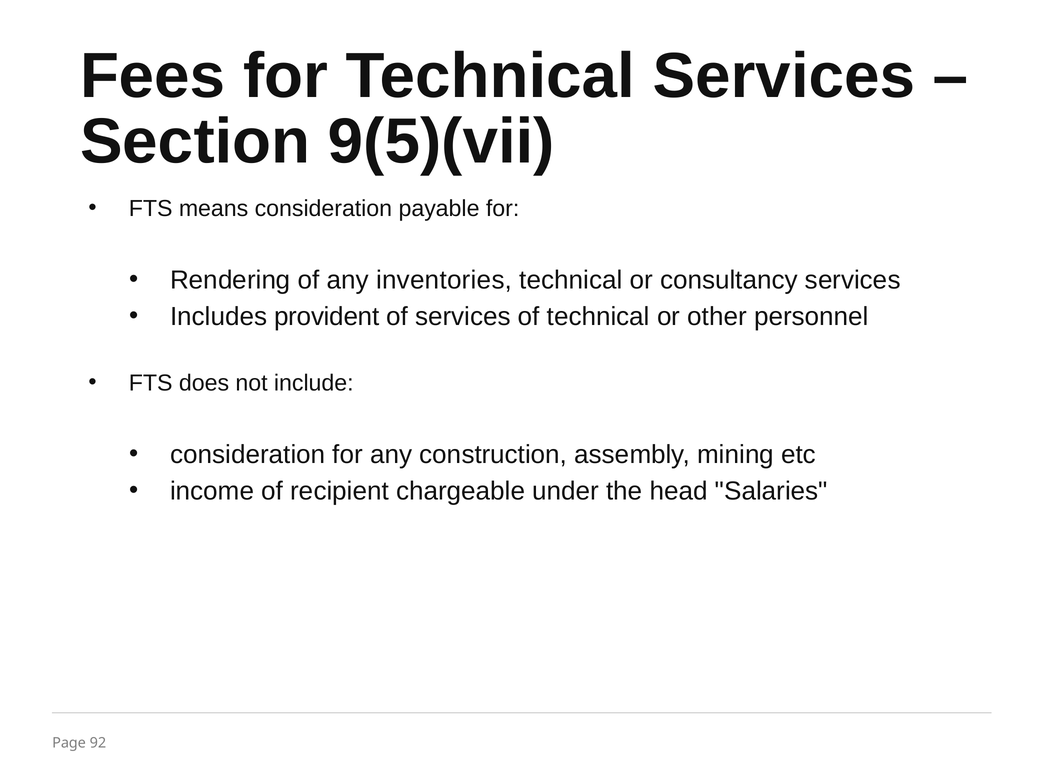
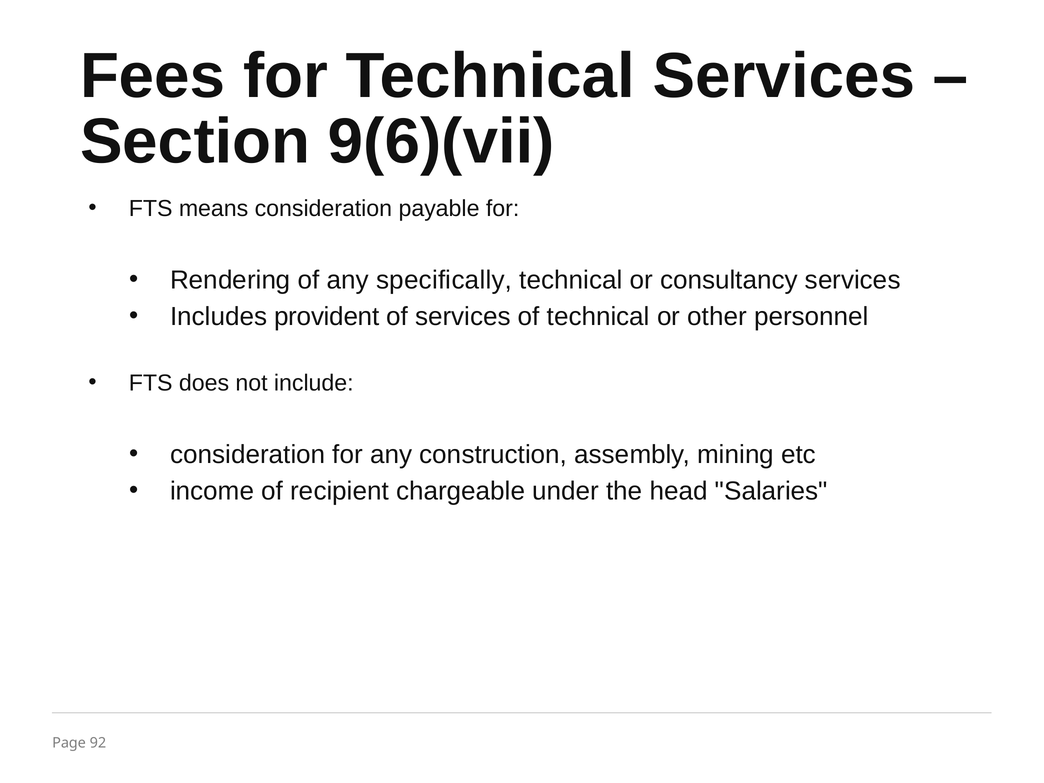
9(5)(vii: 9(5)(vii -> 9(6)(vii (441, 141)
inventories: inventories -> specifically (444, 280)
